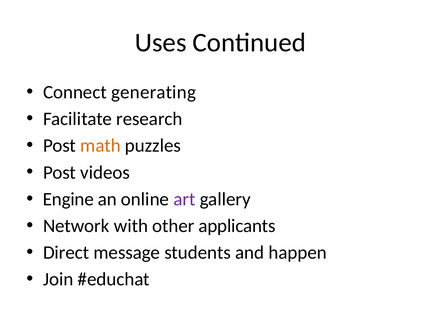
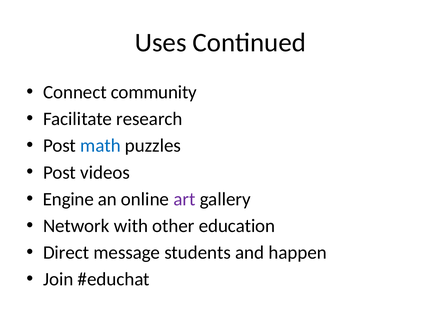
generating: generating -> community (154, 92)
math colour: orange -> blue (100, 146)
applicants: applicants -> education (237, 226)
